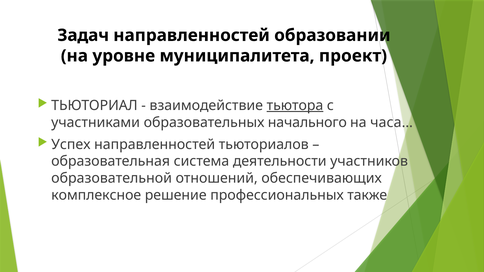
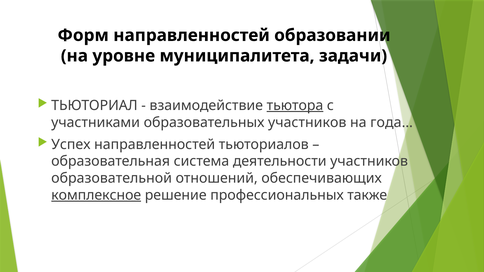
Задач: Задач -> Форм (83, 35)
проект: проект -> задачи (353, 56)
образовательных начального: начального -> участников (307, 122)
часа…: часа… -> года… (392, 122)
комплексное underline: none -> present (96, 195)
